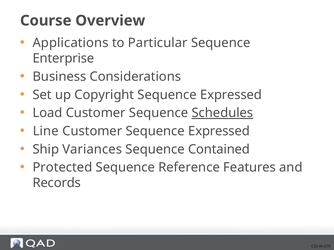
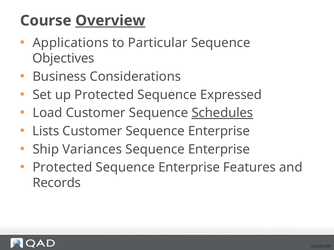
Overview underline: none -> present (110, 21)
Enterprise: Enterprise -> Objectives (63, 59)
up Copyright: Copyright -> Protected (104, 95)
Line: Line -> Lists (46, 131)
Customer Sequence Expressed: Expressed -> Enterprise (219, 131)
Contained: Contained -> Enterprise (219, 150)
Reference: Reference -> Enterprise (189, 168)
